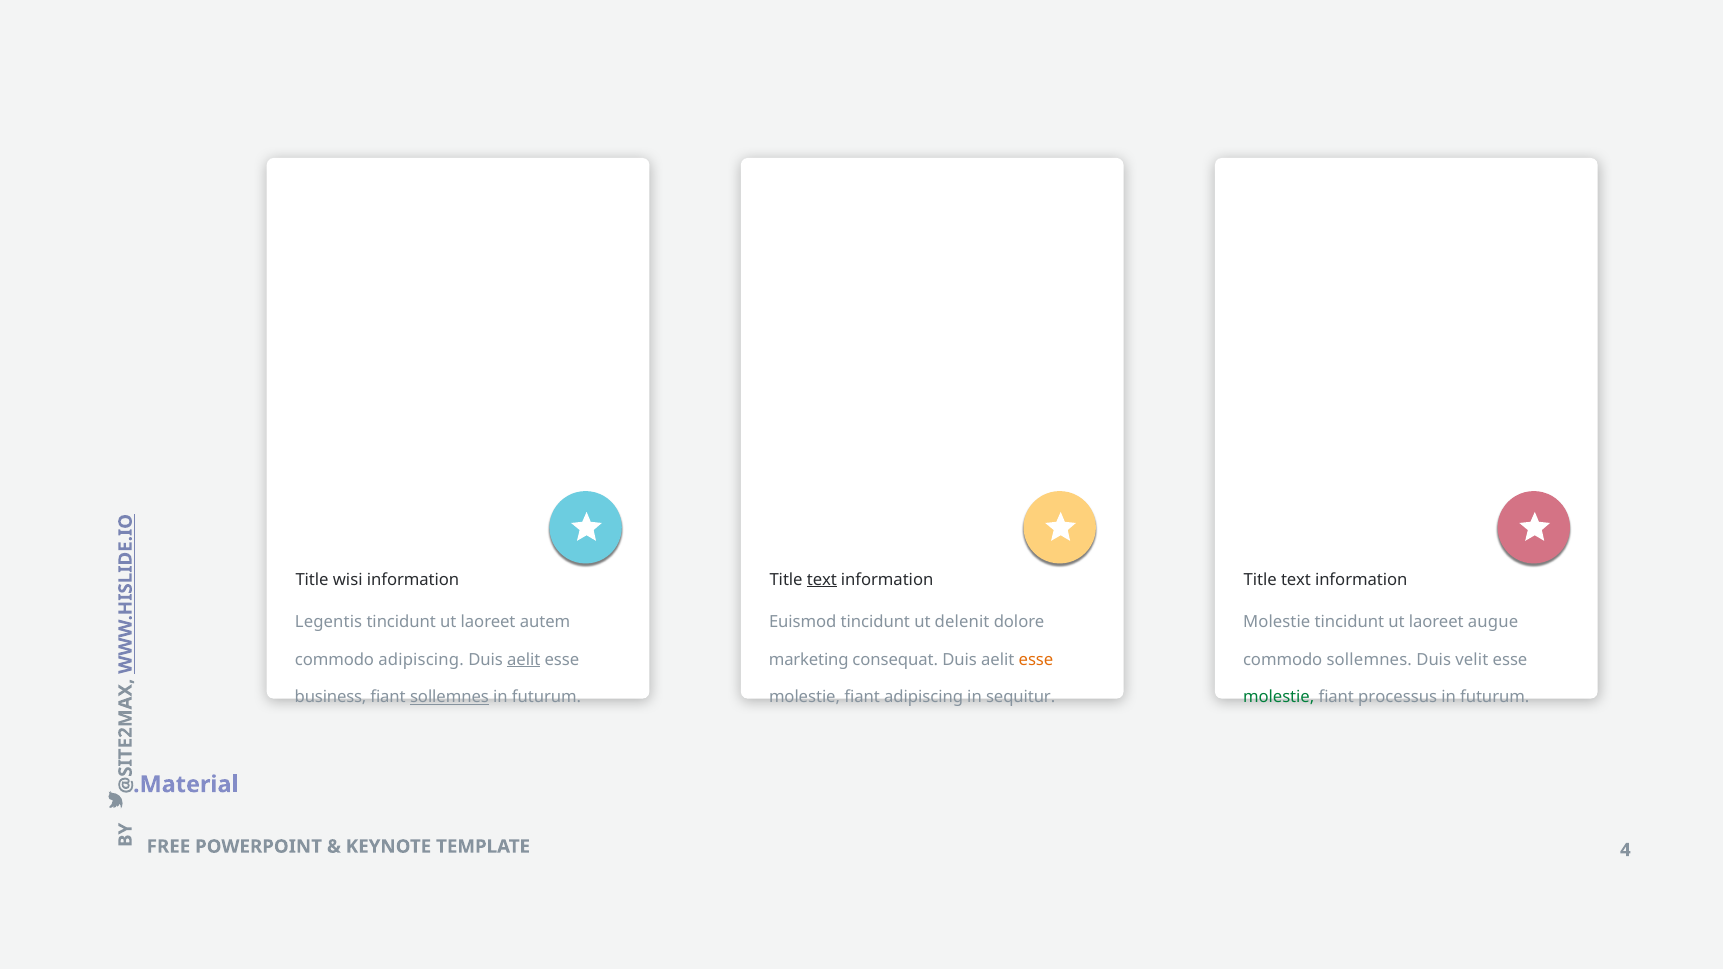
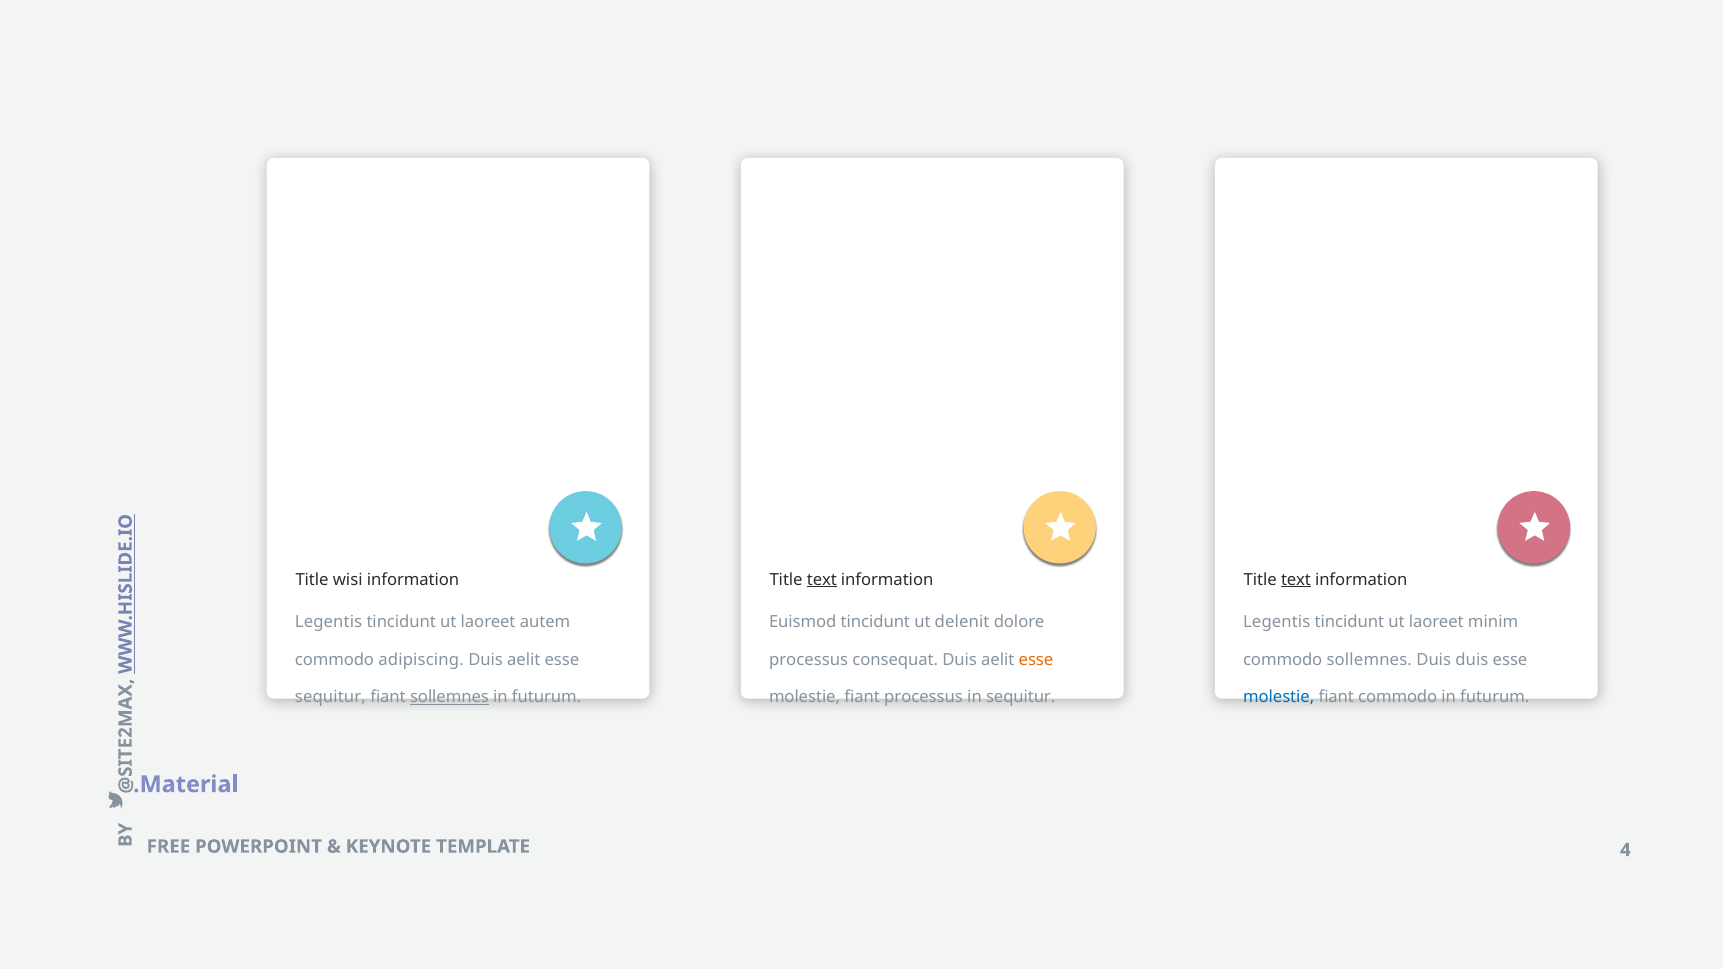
text underline: none -> present (1296, 580)
Molestie: Molestie -> Legentis (1277, 622)
augue: augue -> minim (1493, 622)
aelit underline: present -> none (524, 660)
marketing: marketing -> processus (809, 660)
Duis velit: velit -> duis (1472, 660)
business: business -> sequitur (330, 698)
fiant adipiscing: adipiscing -> processus (924, 698)
molestie colour: green -> blue (1279, 698)
fiant processus: processus -> commodo (1398, 698)
